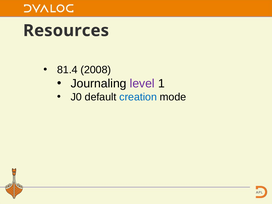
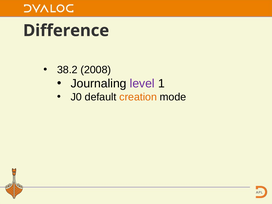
Resources: Resources -> Difference (66, 31)
81.4: 81.4 -> 38.2 (67, 70)
creation colour: blue -> orange (138, 97)
